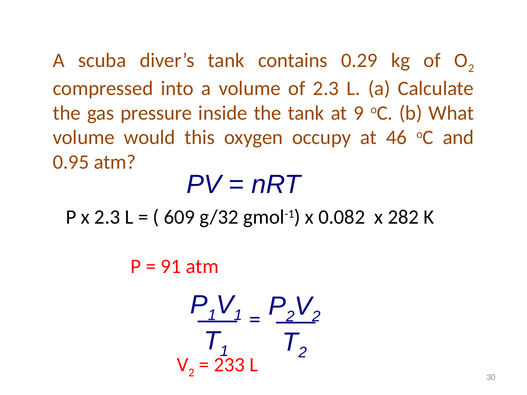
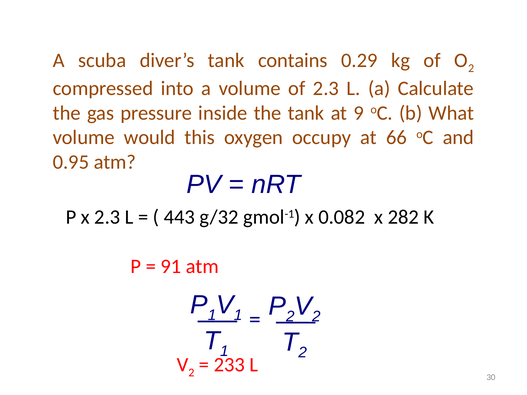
46: 46 -> 66 (396, 138)
609: 609 -> 443 (179, 217)
